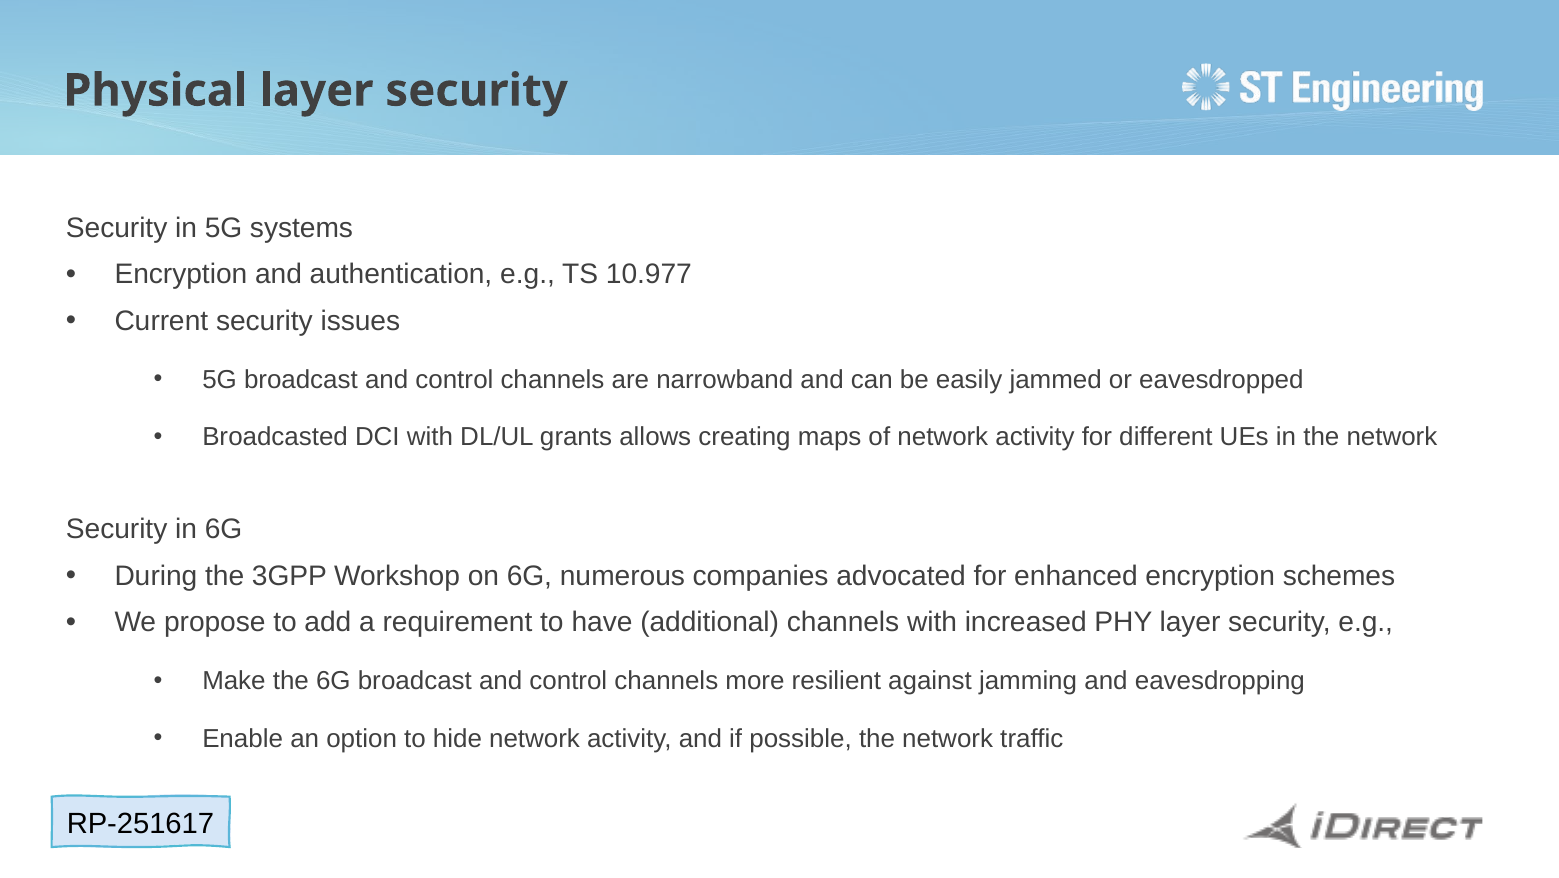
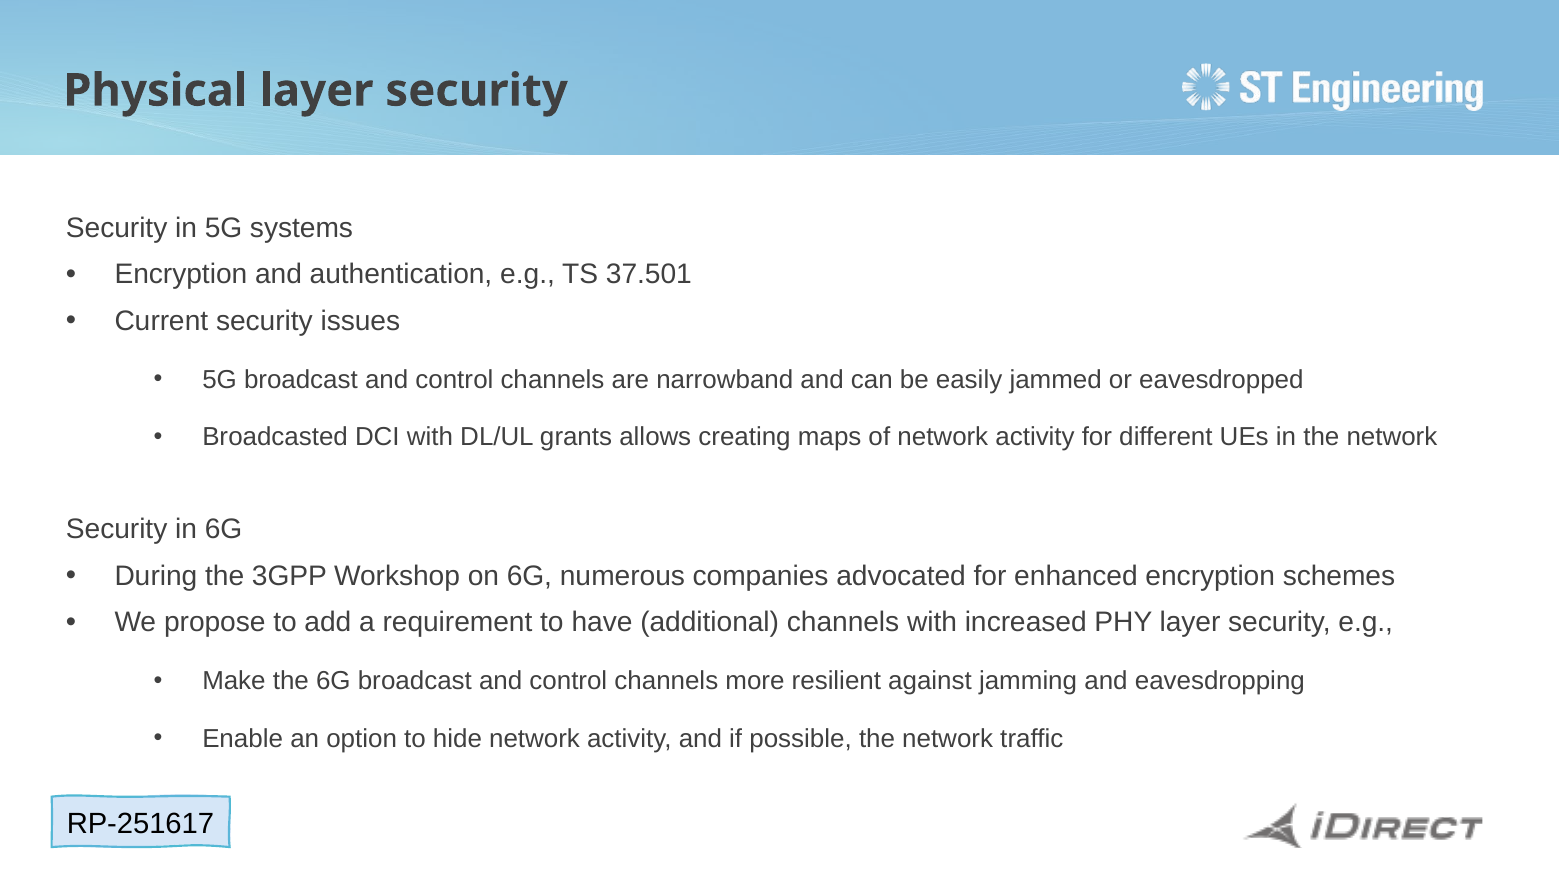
10.977: 10.977 -> 37.501 (649, 275)
